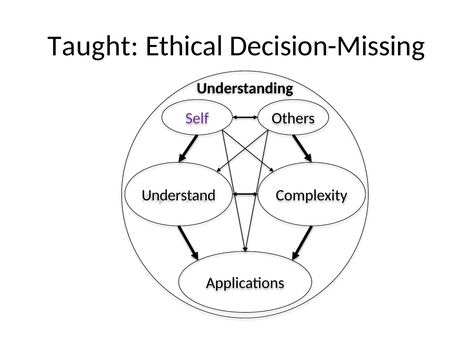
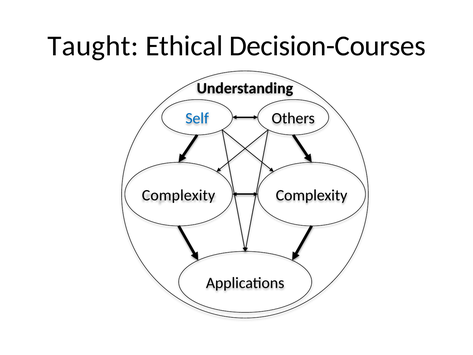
Decision-Missing: Decision-Missing -> Decision-Courses (327, 46)
Self colour: purple -> blue (197, 118)
Understand: Understand -> Complexity (179, 195)
